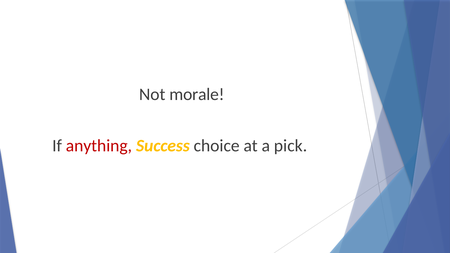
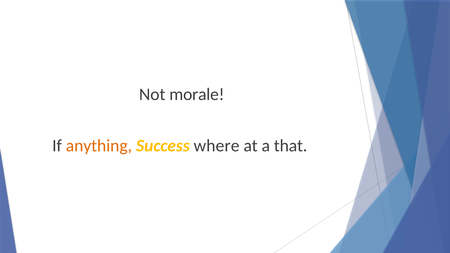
anything colour: red -> orange (99, 146)
choice: choice -> where (217, 146)
pick: pick -> that (291, 146)
